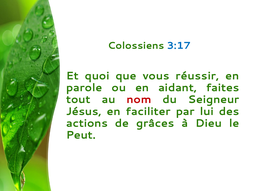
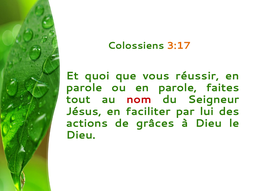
3:17 colour: blue -> orange (179, 45)
ou en aidant: aidant -> parole (178, 87)
Peut: Peut -> Dieu (81, 135)
